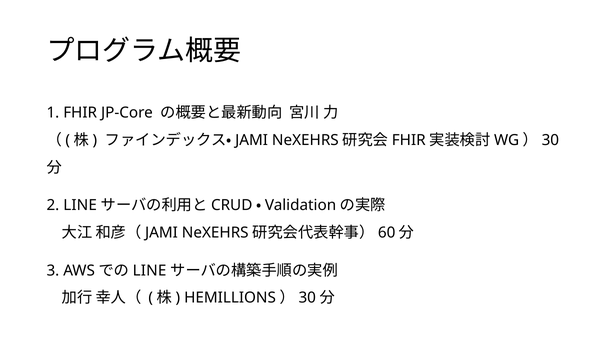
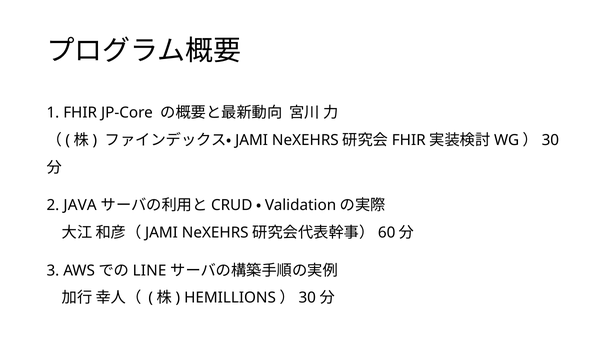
2 LINE: LINE -> JAVA (80, 206)
